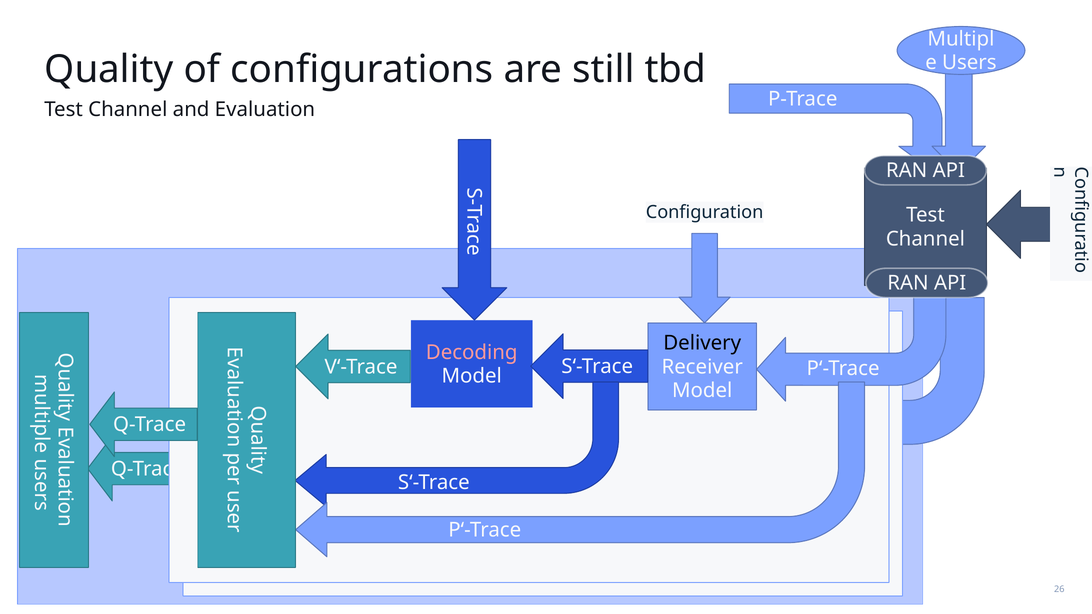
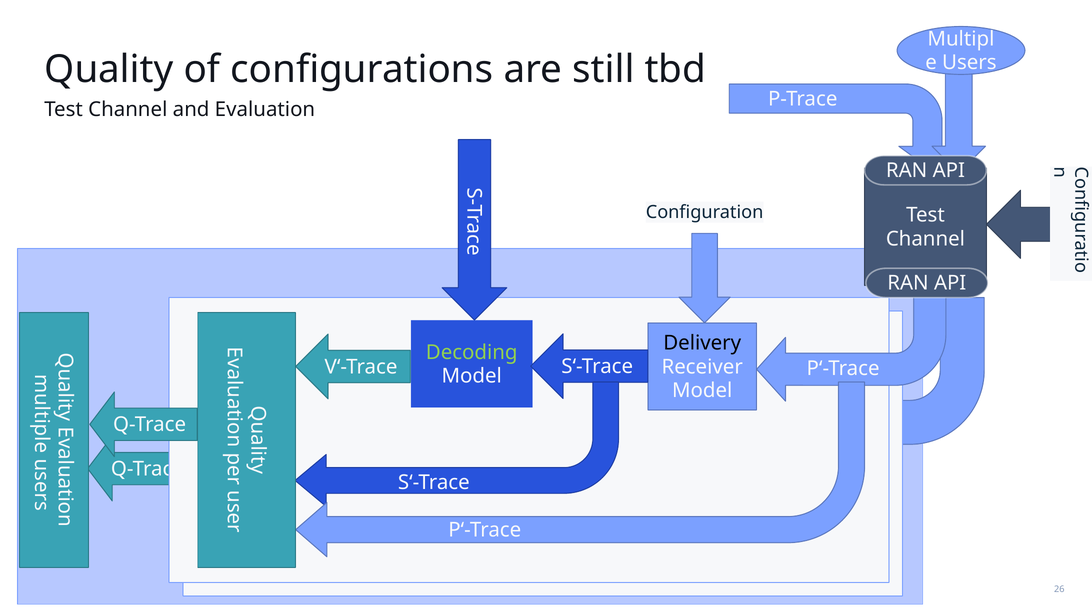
Decoding colour: pink -> light green (472, 352)
